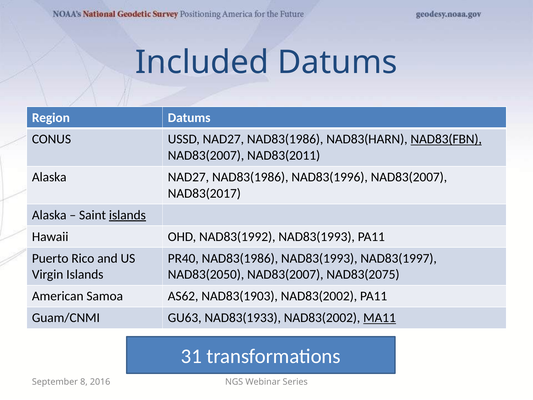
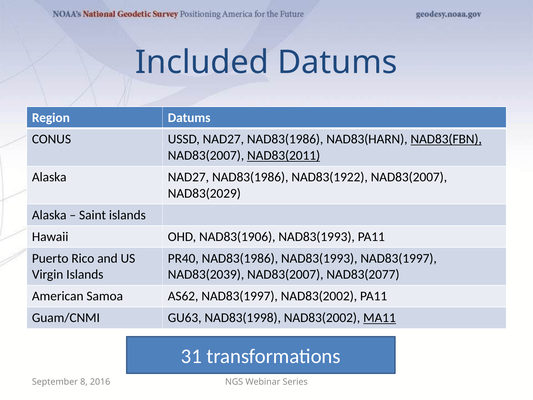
NAD83(2011 underline: none -> present (284, 155)
NAD83(1996: NAD83(1996 -> NAD83(1922 (330, 177)
NAD83(2017: NAD83(2017 -> NAD83(2029 (204, 193)
islands underline: present -> none (127, 215)
NAD83(1992: NAD83(1992 -> NAD83(1906 (237, 237)
NAD83(2050: NAD83(2050 -> NAD83(2039 (206, 274)
NAD83(2075: NAD83(2075 -> NAD83(2077 (363, 274)
AS62 NAD83(1903: NAD83(1903 -> NAD83(1997 (240, 296)
NAD83(1933: NAD83(1933 -> NAD83(1998 (243, 318)
